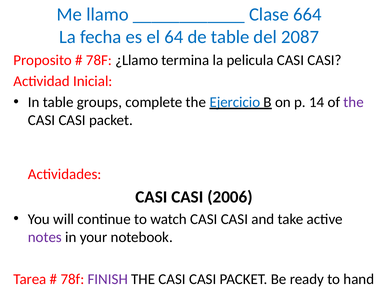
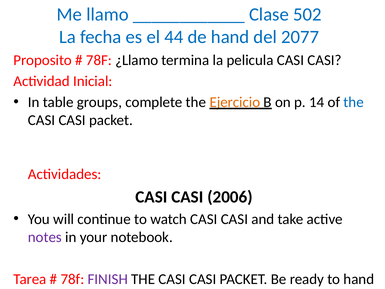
664: 664 -> 502 (307, 14)
64: 64 -> 44 (174, 37)
de table: table -> hand (230, 37)
2087: 2087 -> 2077 (300, 37)
Ejercicio colour: blue -> orange (235, 102)
the colour: purple -> blue (354, 102)
